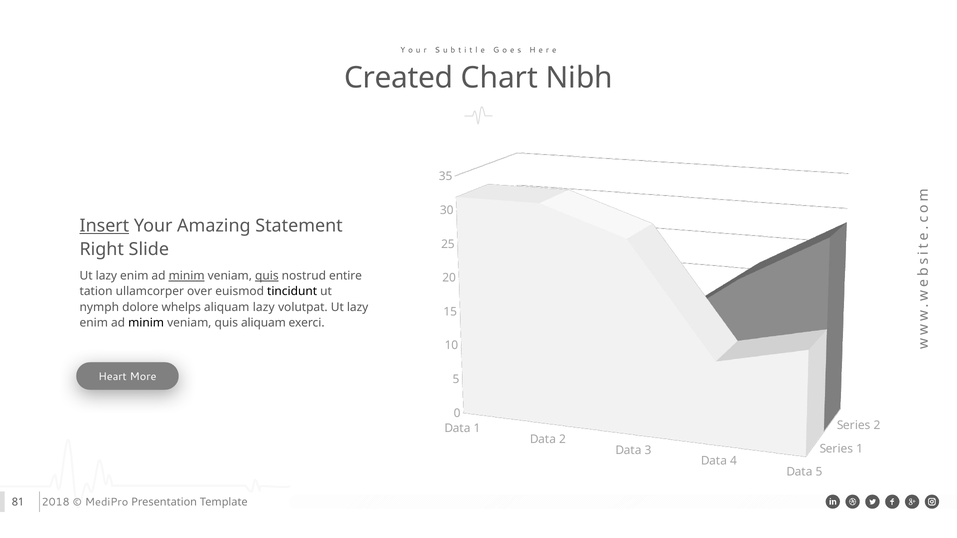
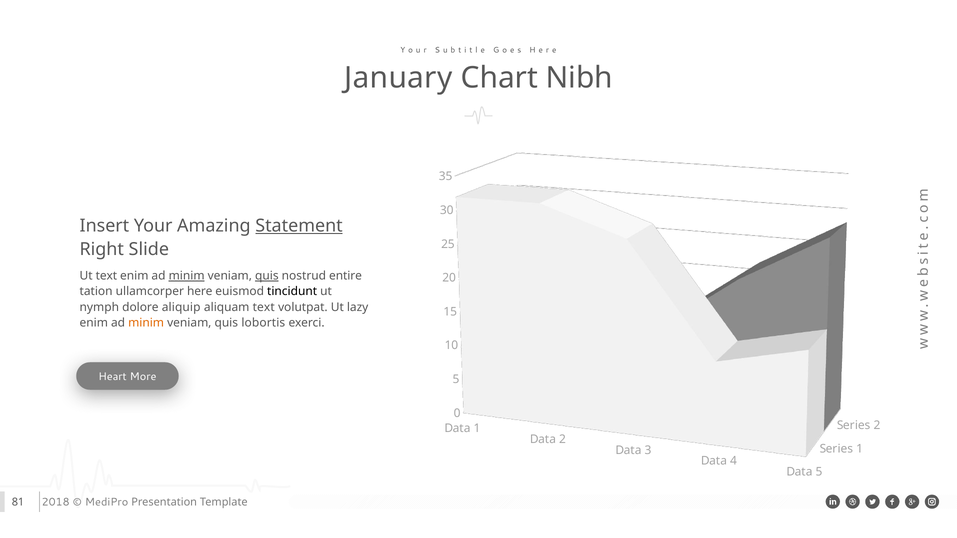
Created: Created -> January (398, 78)
Insert underline: present -> none (104, 226)
Statement underline: none -> present (299, 226)
lazy: lazy -> text (106, 276)
over: over -> here (200, 292)
whelps: whelps -> aliquip (181, 307)
aliquam lazy: lazy -> text (264, 307)
minim colour: black -> orange (146, 323)
quis aliquam: aliquam -> lobortis (263, 323)
